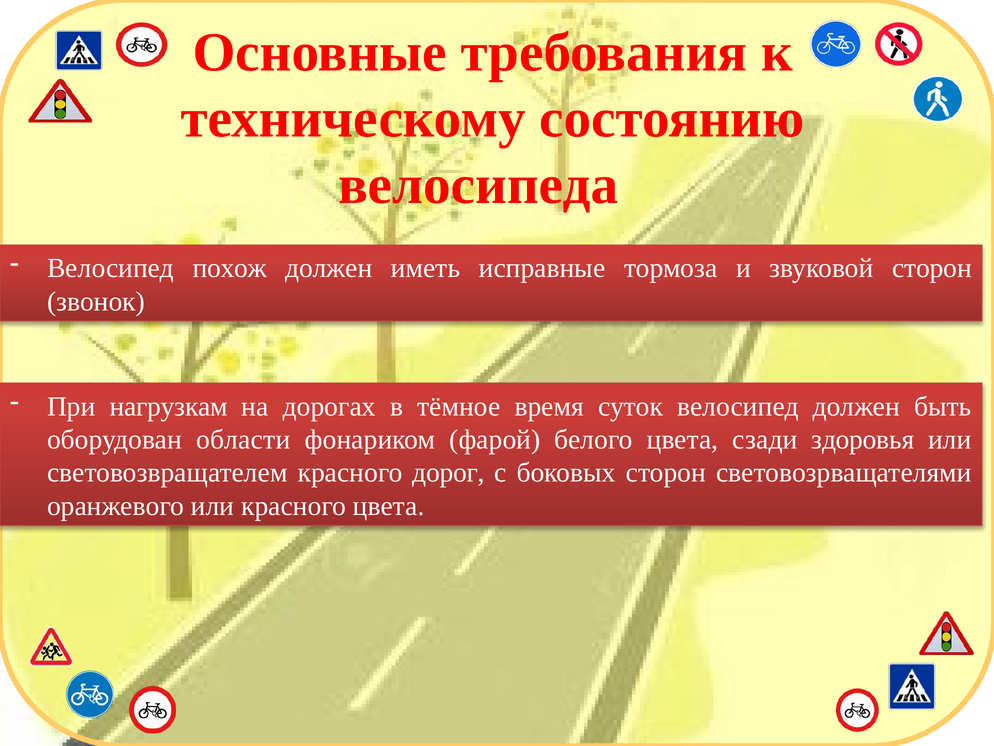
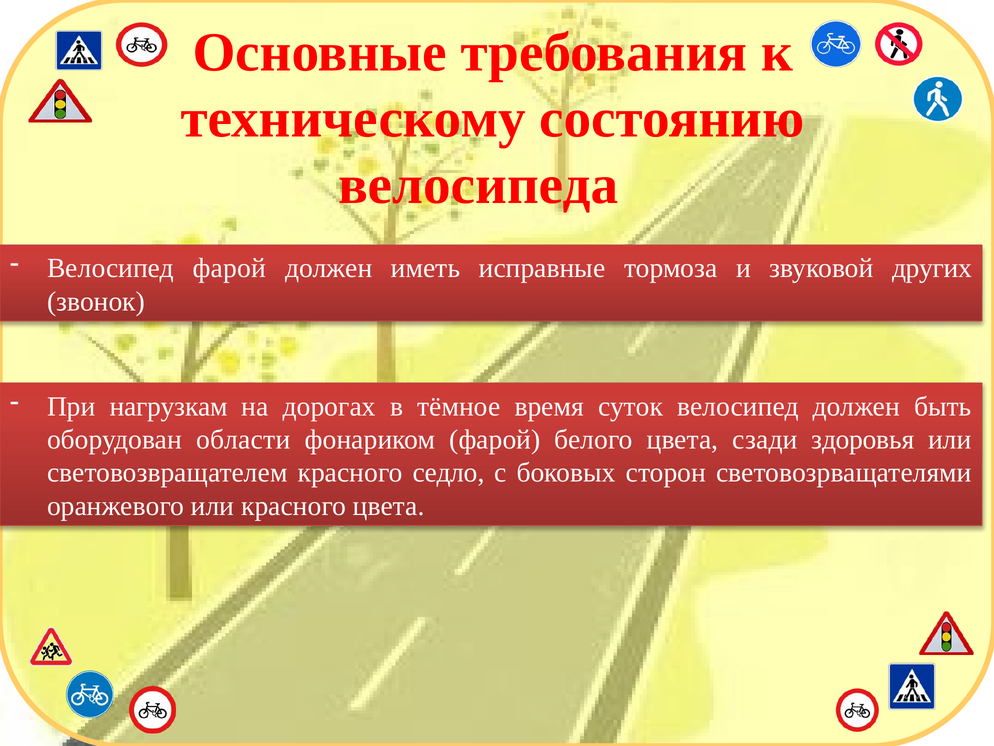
Велосипед похож: похож -> фарой (229, 268)
звуковой сторон: сторон -> других (932, 268)
дорог: дорог -> седло (449, 472)
